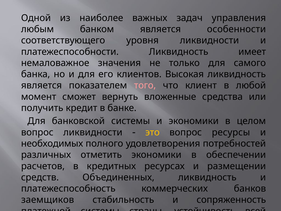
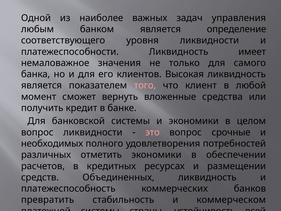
особенности: особенности -> определение (237, 29)
это colour: yellow -> pink (152, 132)
ресурсы: ресурсы -> срочные (231, 132)
заемщиков: заемщиков -> превратить (48, 200)
сопряженность: сопряженность -> коммерческом (231, 200)
